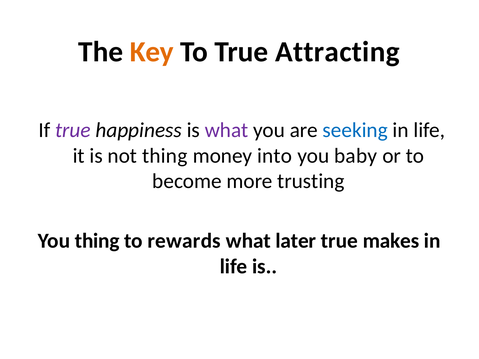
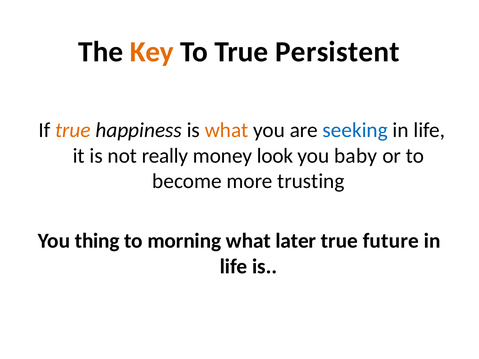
Attracting: Attracting -> Persistent (337, 52)
true colour: purple -> orange (73, 130)
what colour: purple -> orange (227, 130)
not thing: thing -> really (165, 156)
into: into -> look (275, 156)
rewards: rewards -> morning (184, 241)
makes: makes -> future (391, 241)
